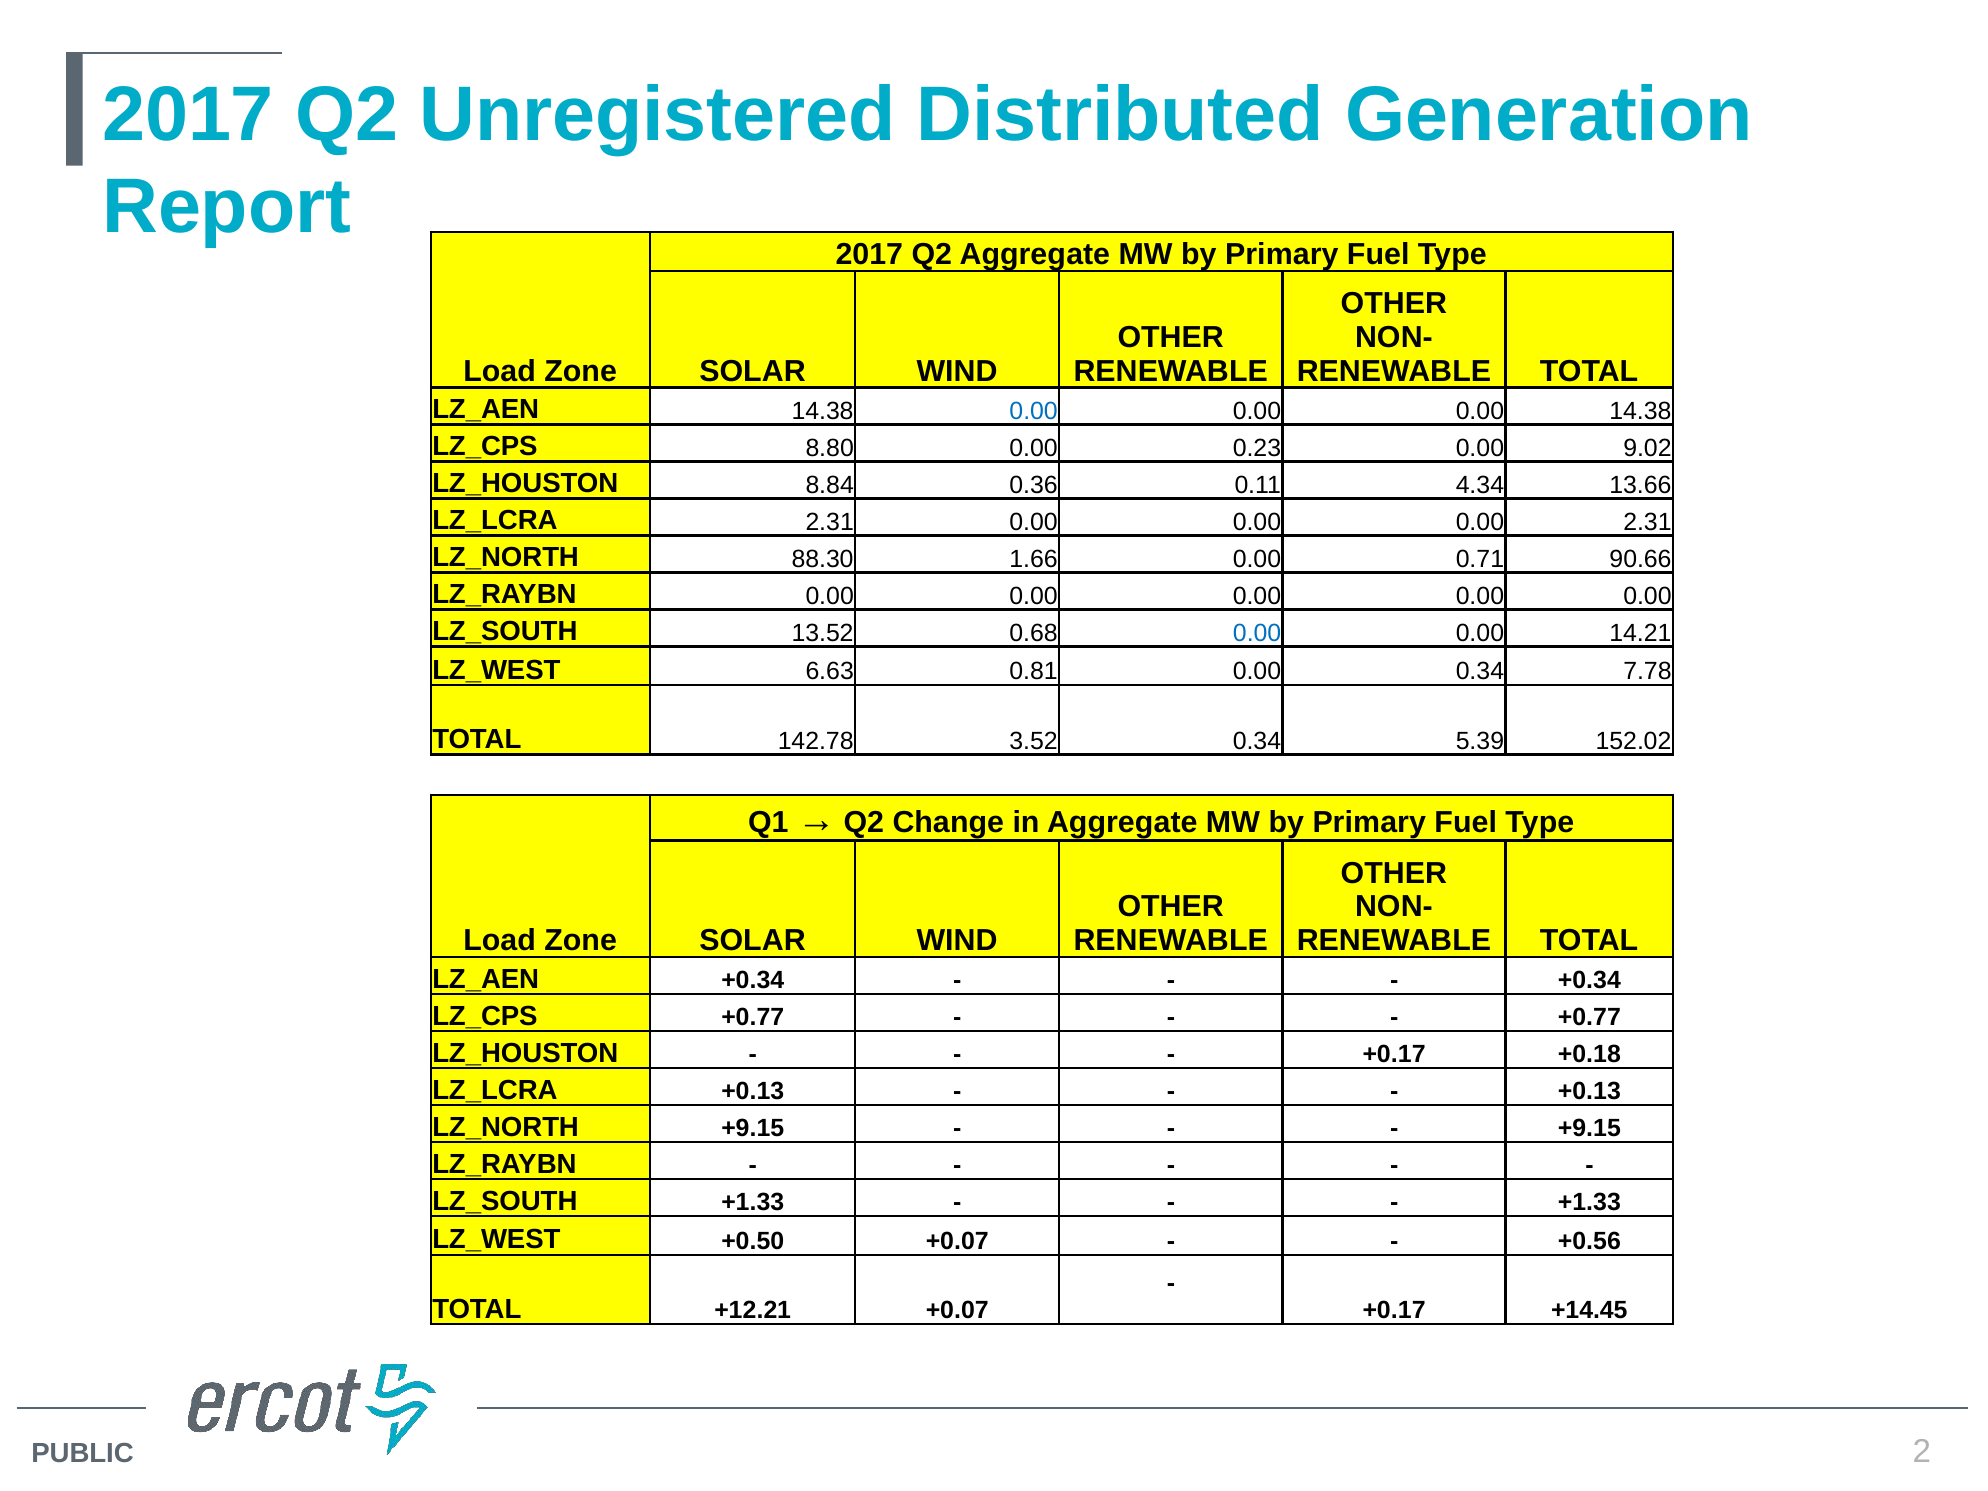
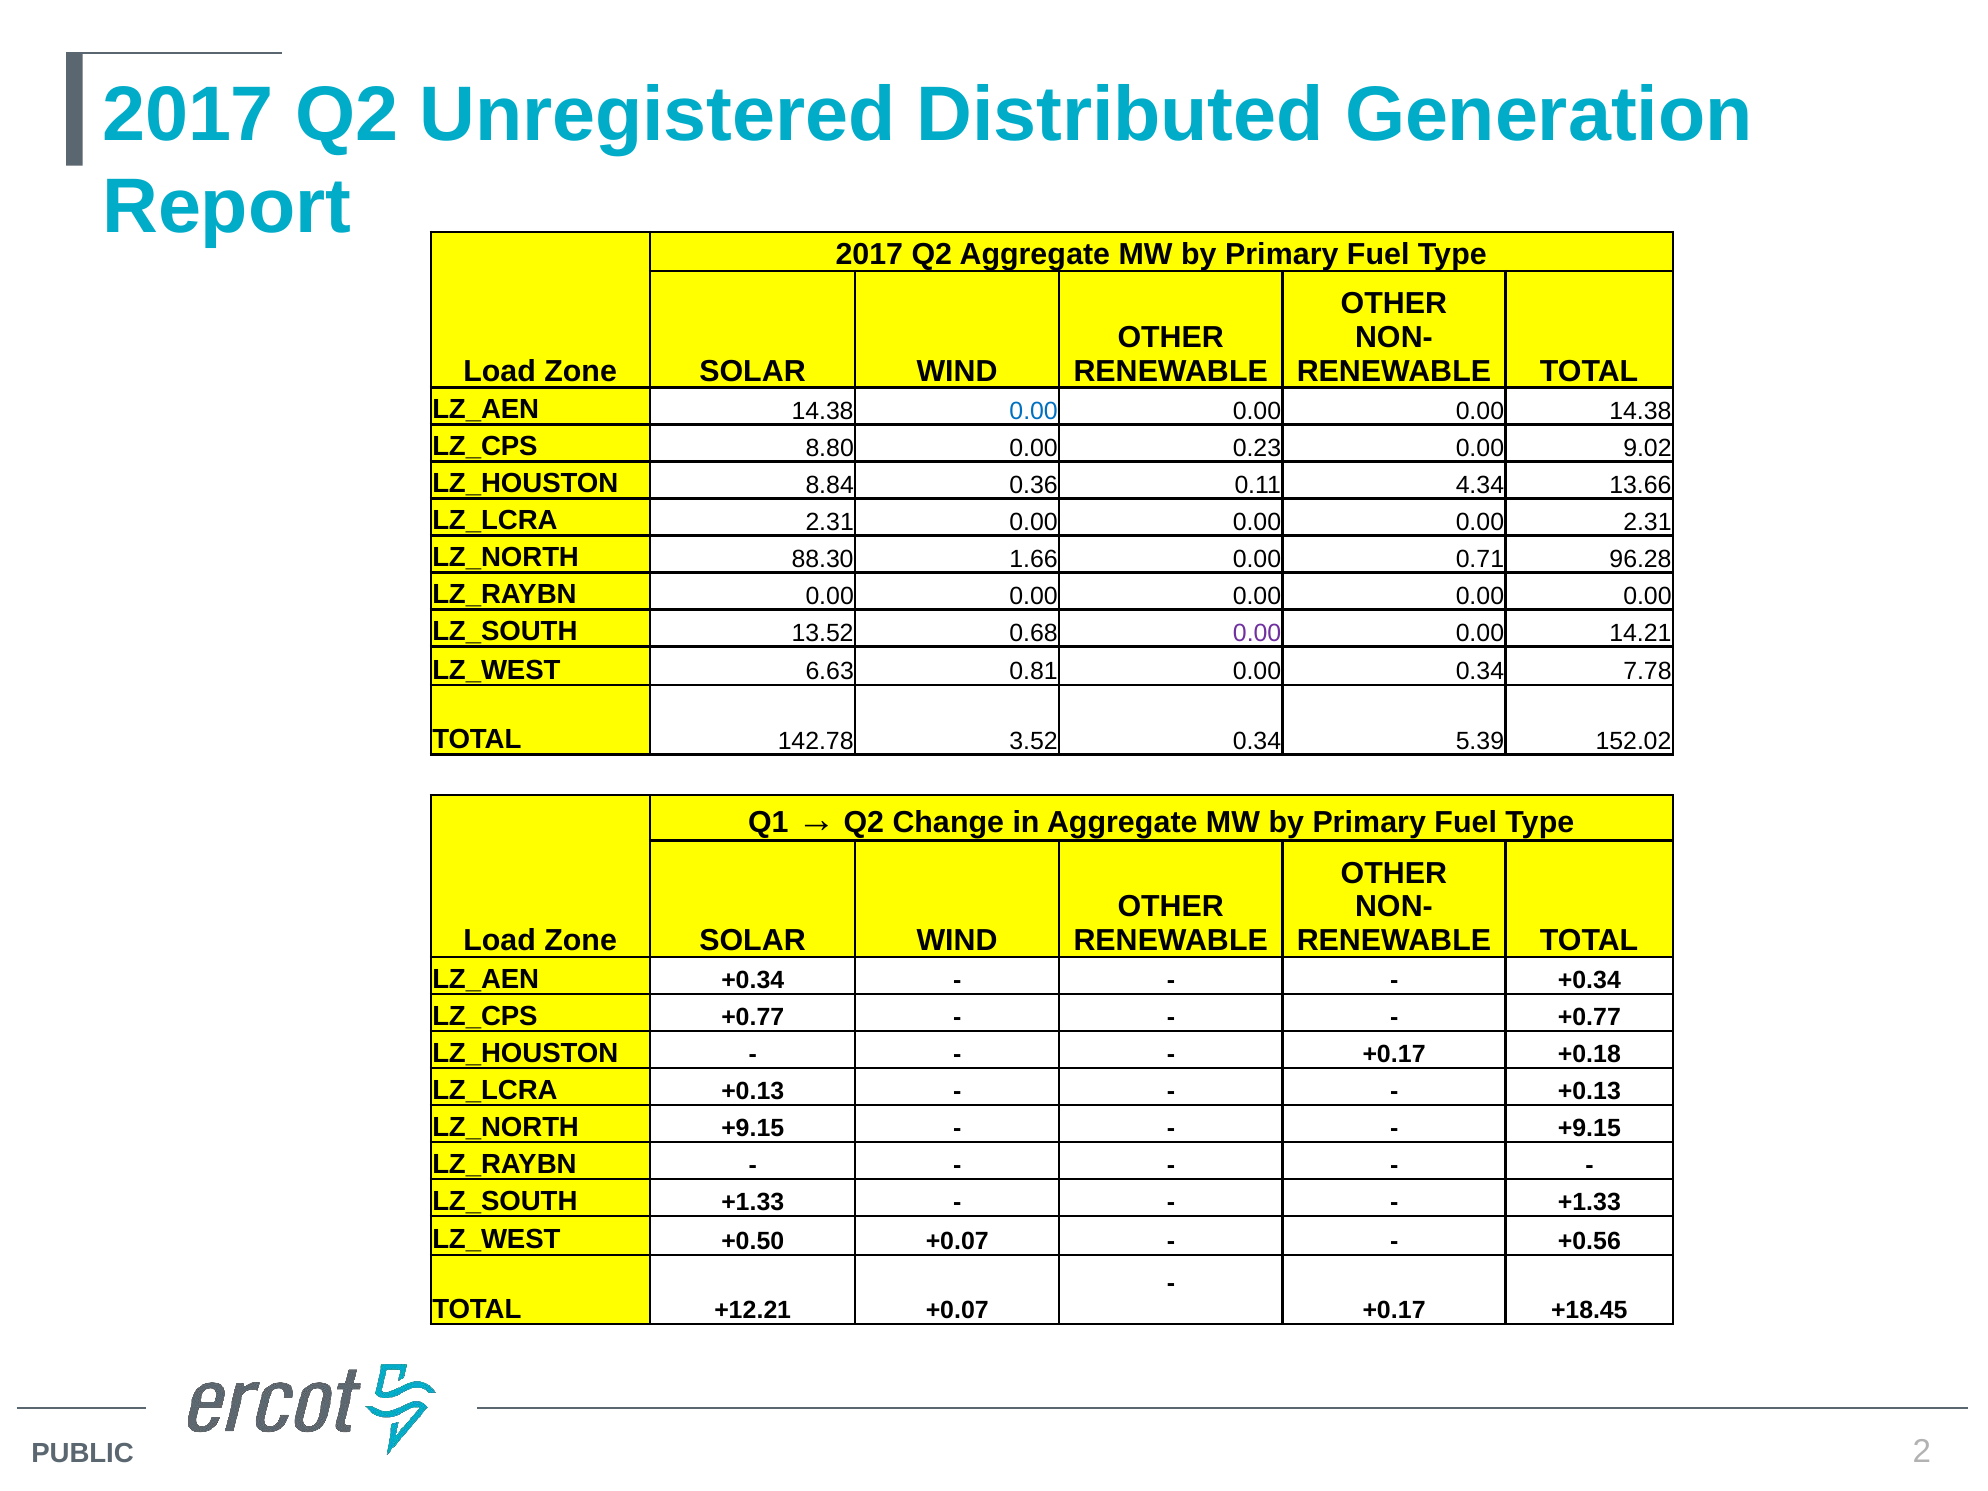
90.66: 90.66 -> 96.28 (1640, 559)
0.00 colour: blue -> purple (1257, 633)
+14.45: +14.45 -> +18.45 (1589, 1311)
